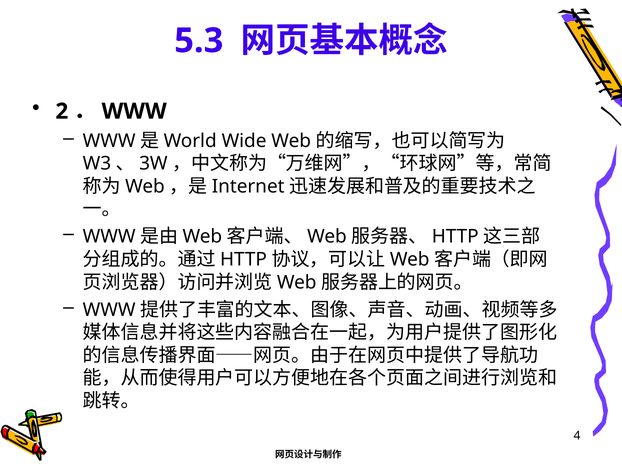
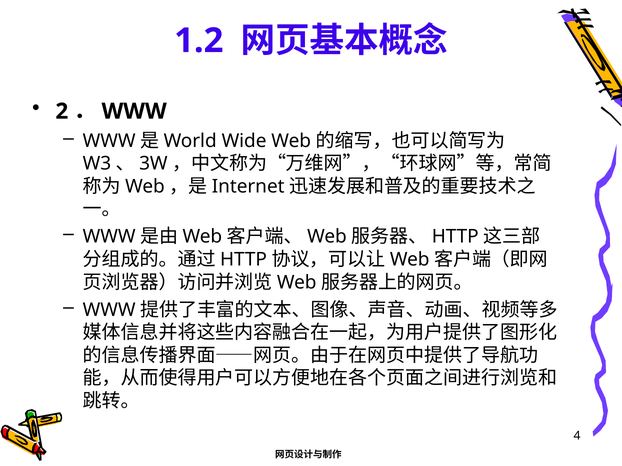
5.3: 5.3 -> 1.2 (199, 41)
